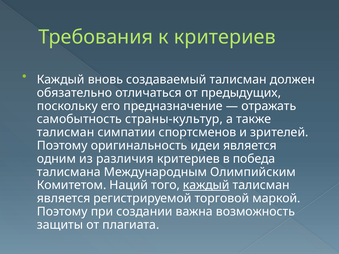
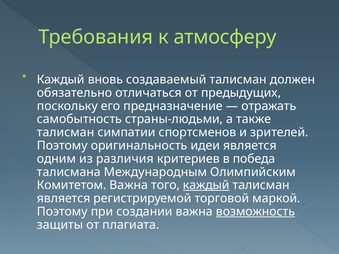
к критериев: критериев -> атмосферу (225, 37)
страны-культур: страны-культур -> страны-людьми (174, 119)
Комитетом Наций: Наций -> Важна (129, 185)
возможность underline: none -> present (256, 212)
